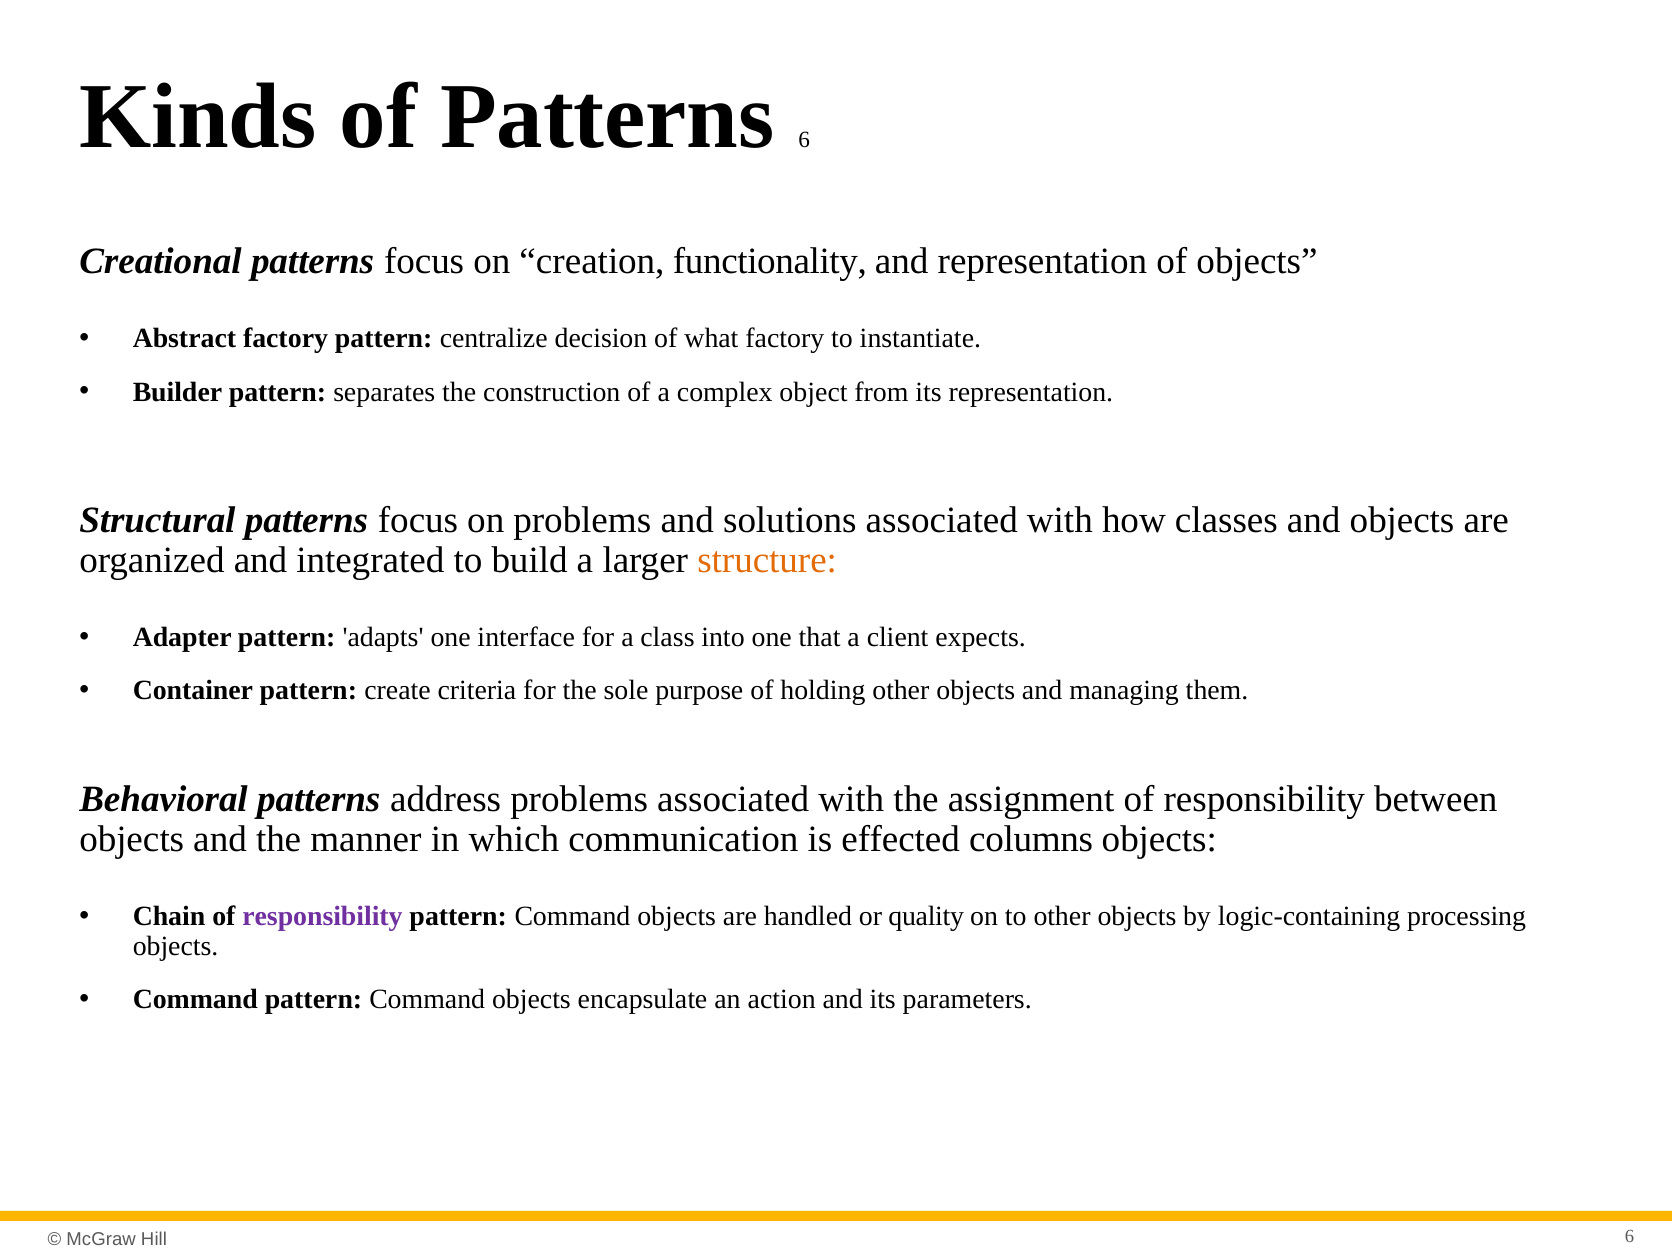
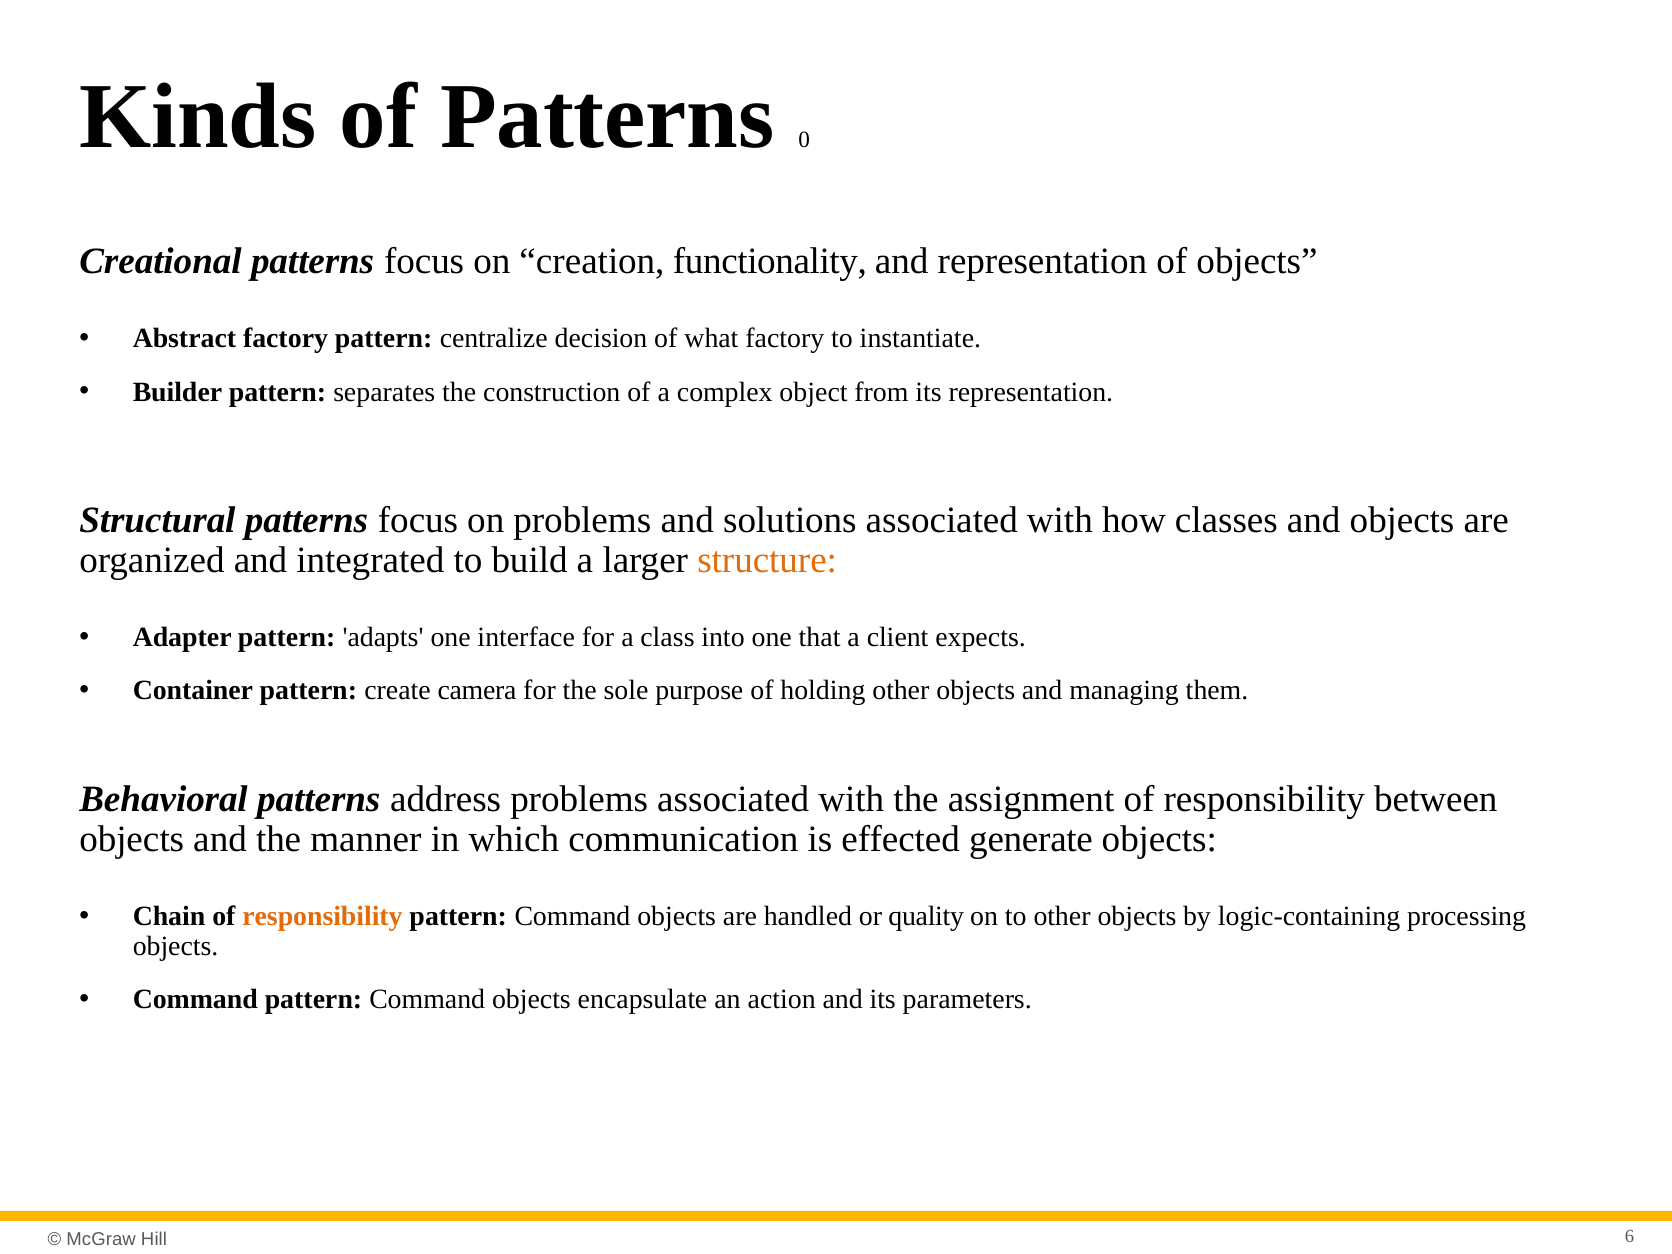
Patterns 6: 6 -> 0 (804, 140)
criteria: criteria -> camera (477, 690)
columns: columns -> generate (1031, 839)
responsibility colour: purple -> orange (322, 916)
